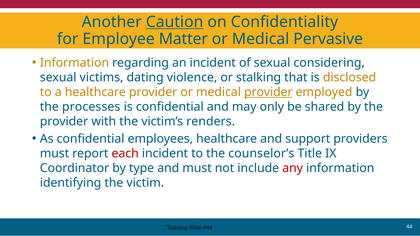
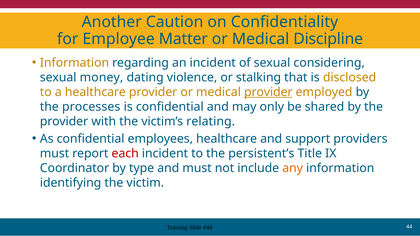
Caution underline: present -> none (175, 22)
Pervasive: Pervasive -> Discipline (328, 39)
victims: victims -> money (101, 78)
renders: renders -> relating (211, 122)
counselor’s: counselor’s -> persistent’s (261, 154)
any colour: red -> orange (293, 168)
